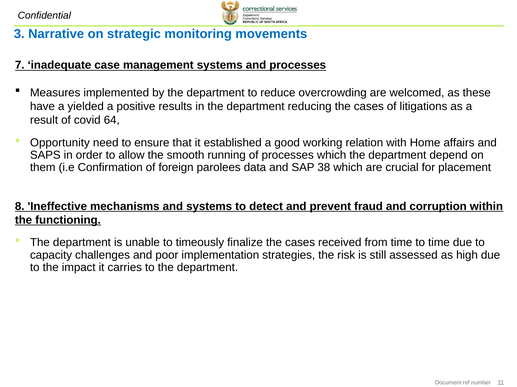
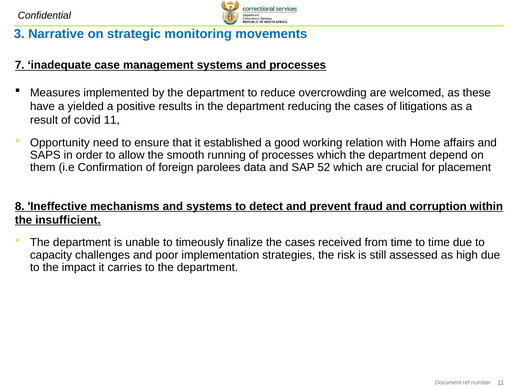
covid 64: 64 -> 11 (112, 120)
38: 38 -> 52 (324, 168)
functioning: functioning -> insufficient (68, 220)
